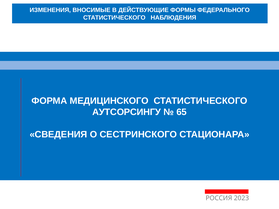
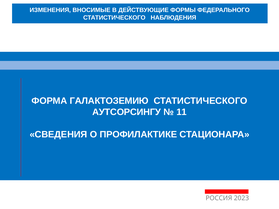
МЕДИЦИНСКОГО: МЕДИЦИНСКОГО -> ГАЛАКТОЗЕМИЮ (109, 101)
65: 65 -> 11 (182, 112)
СЕСТРИНСКОГО: СЕСТРИНСКОГО -> ПРОФИЛАКТИКЕ (138, 134)
